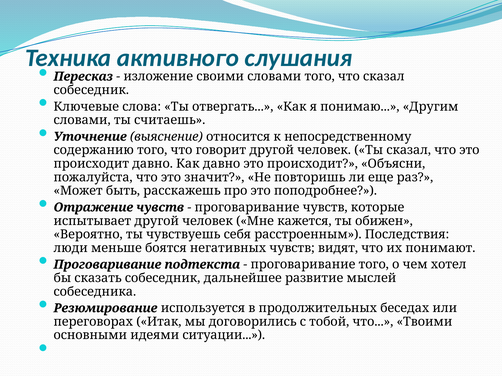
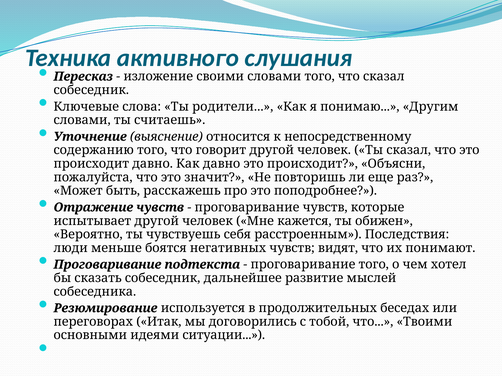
отвергать: отвергать -> родители (233, 107)
